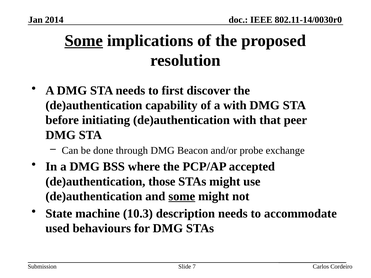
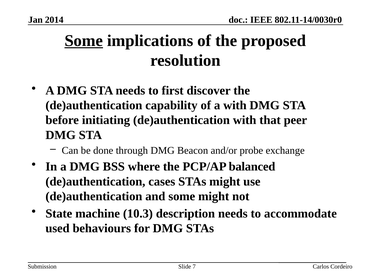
accepted: accepted -> balanced (252, 167)
those: those -> cases (162, 182)
some underline: present -> none (182, 196)
